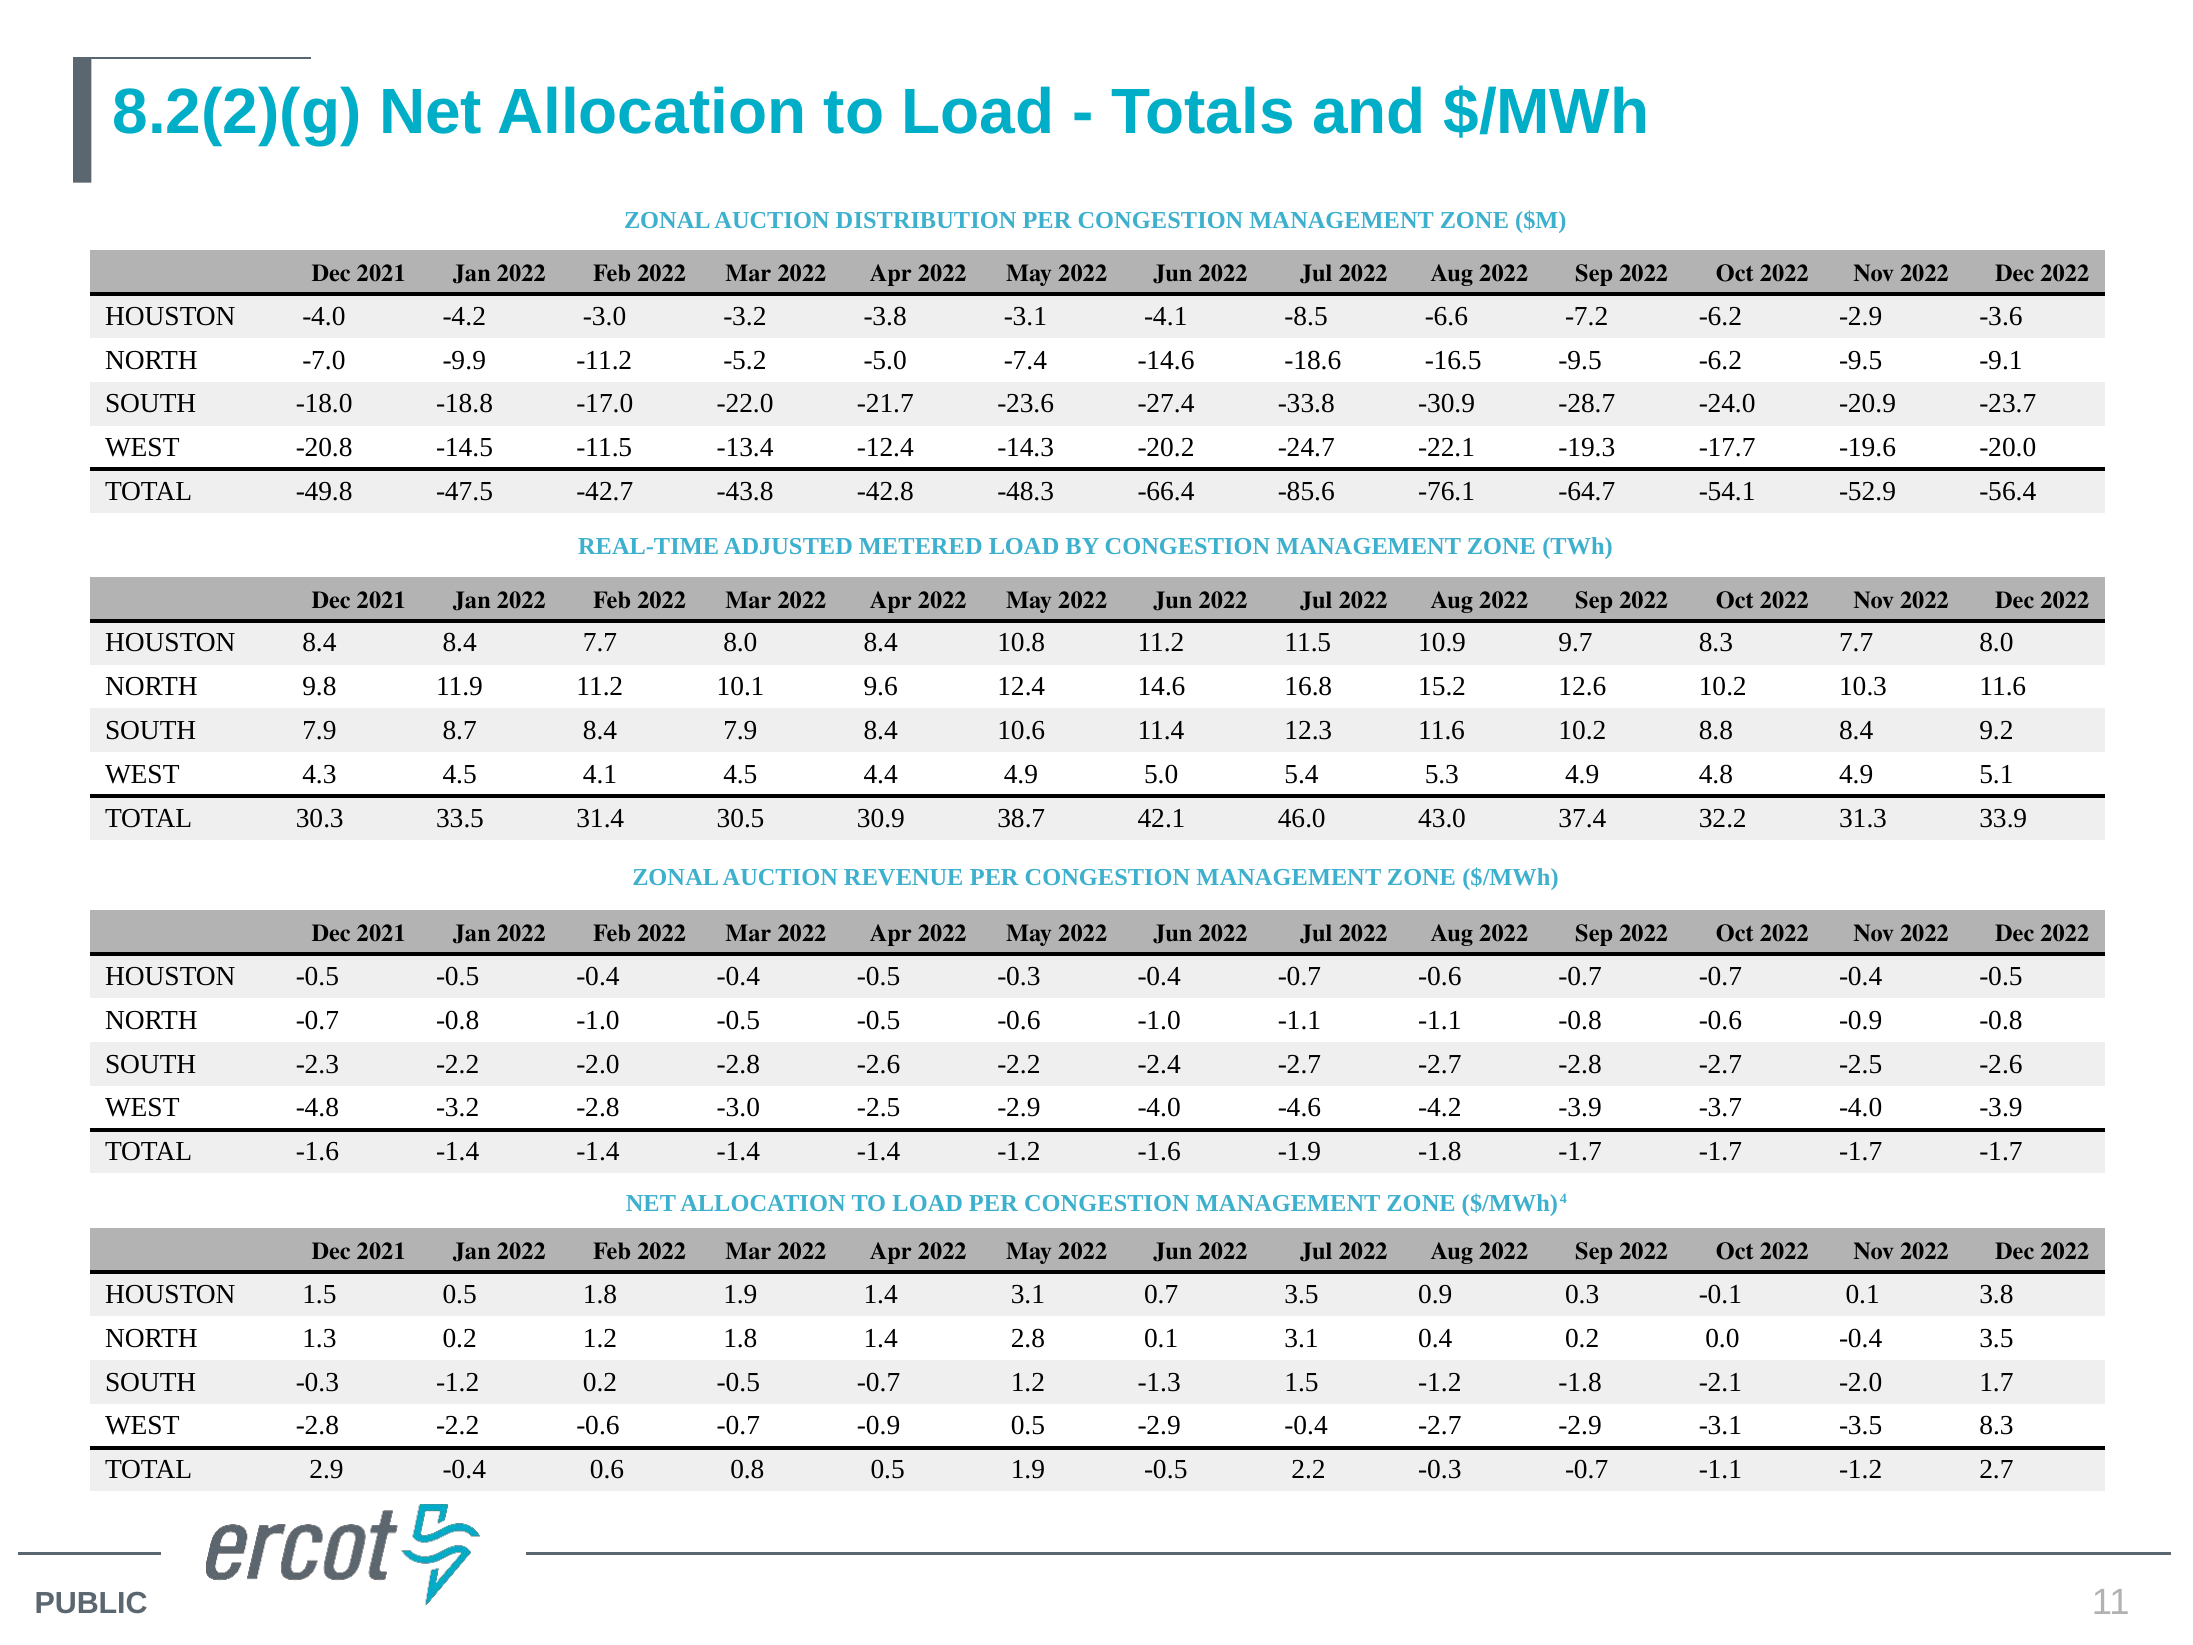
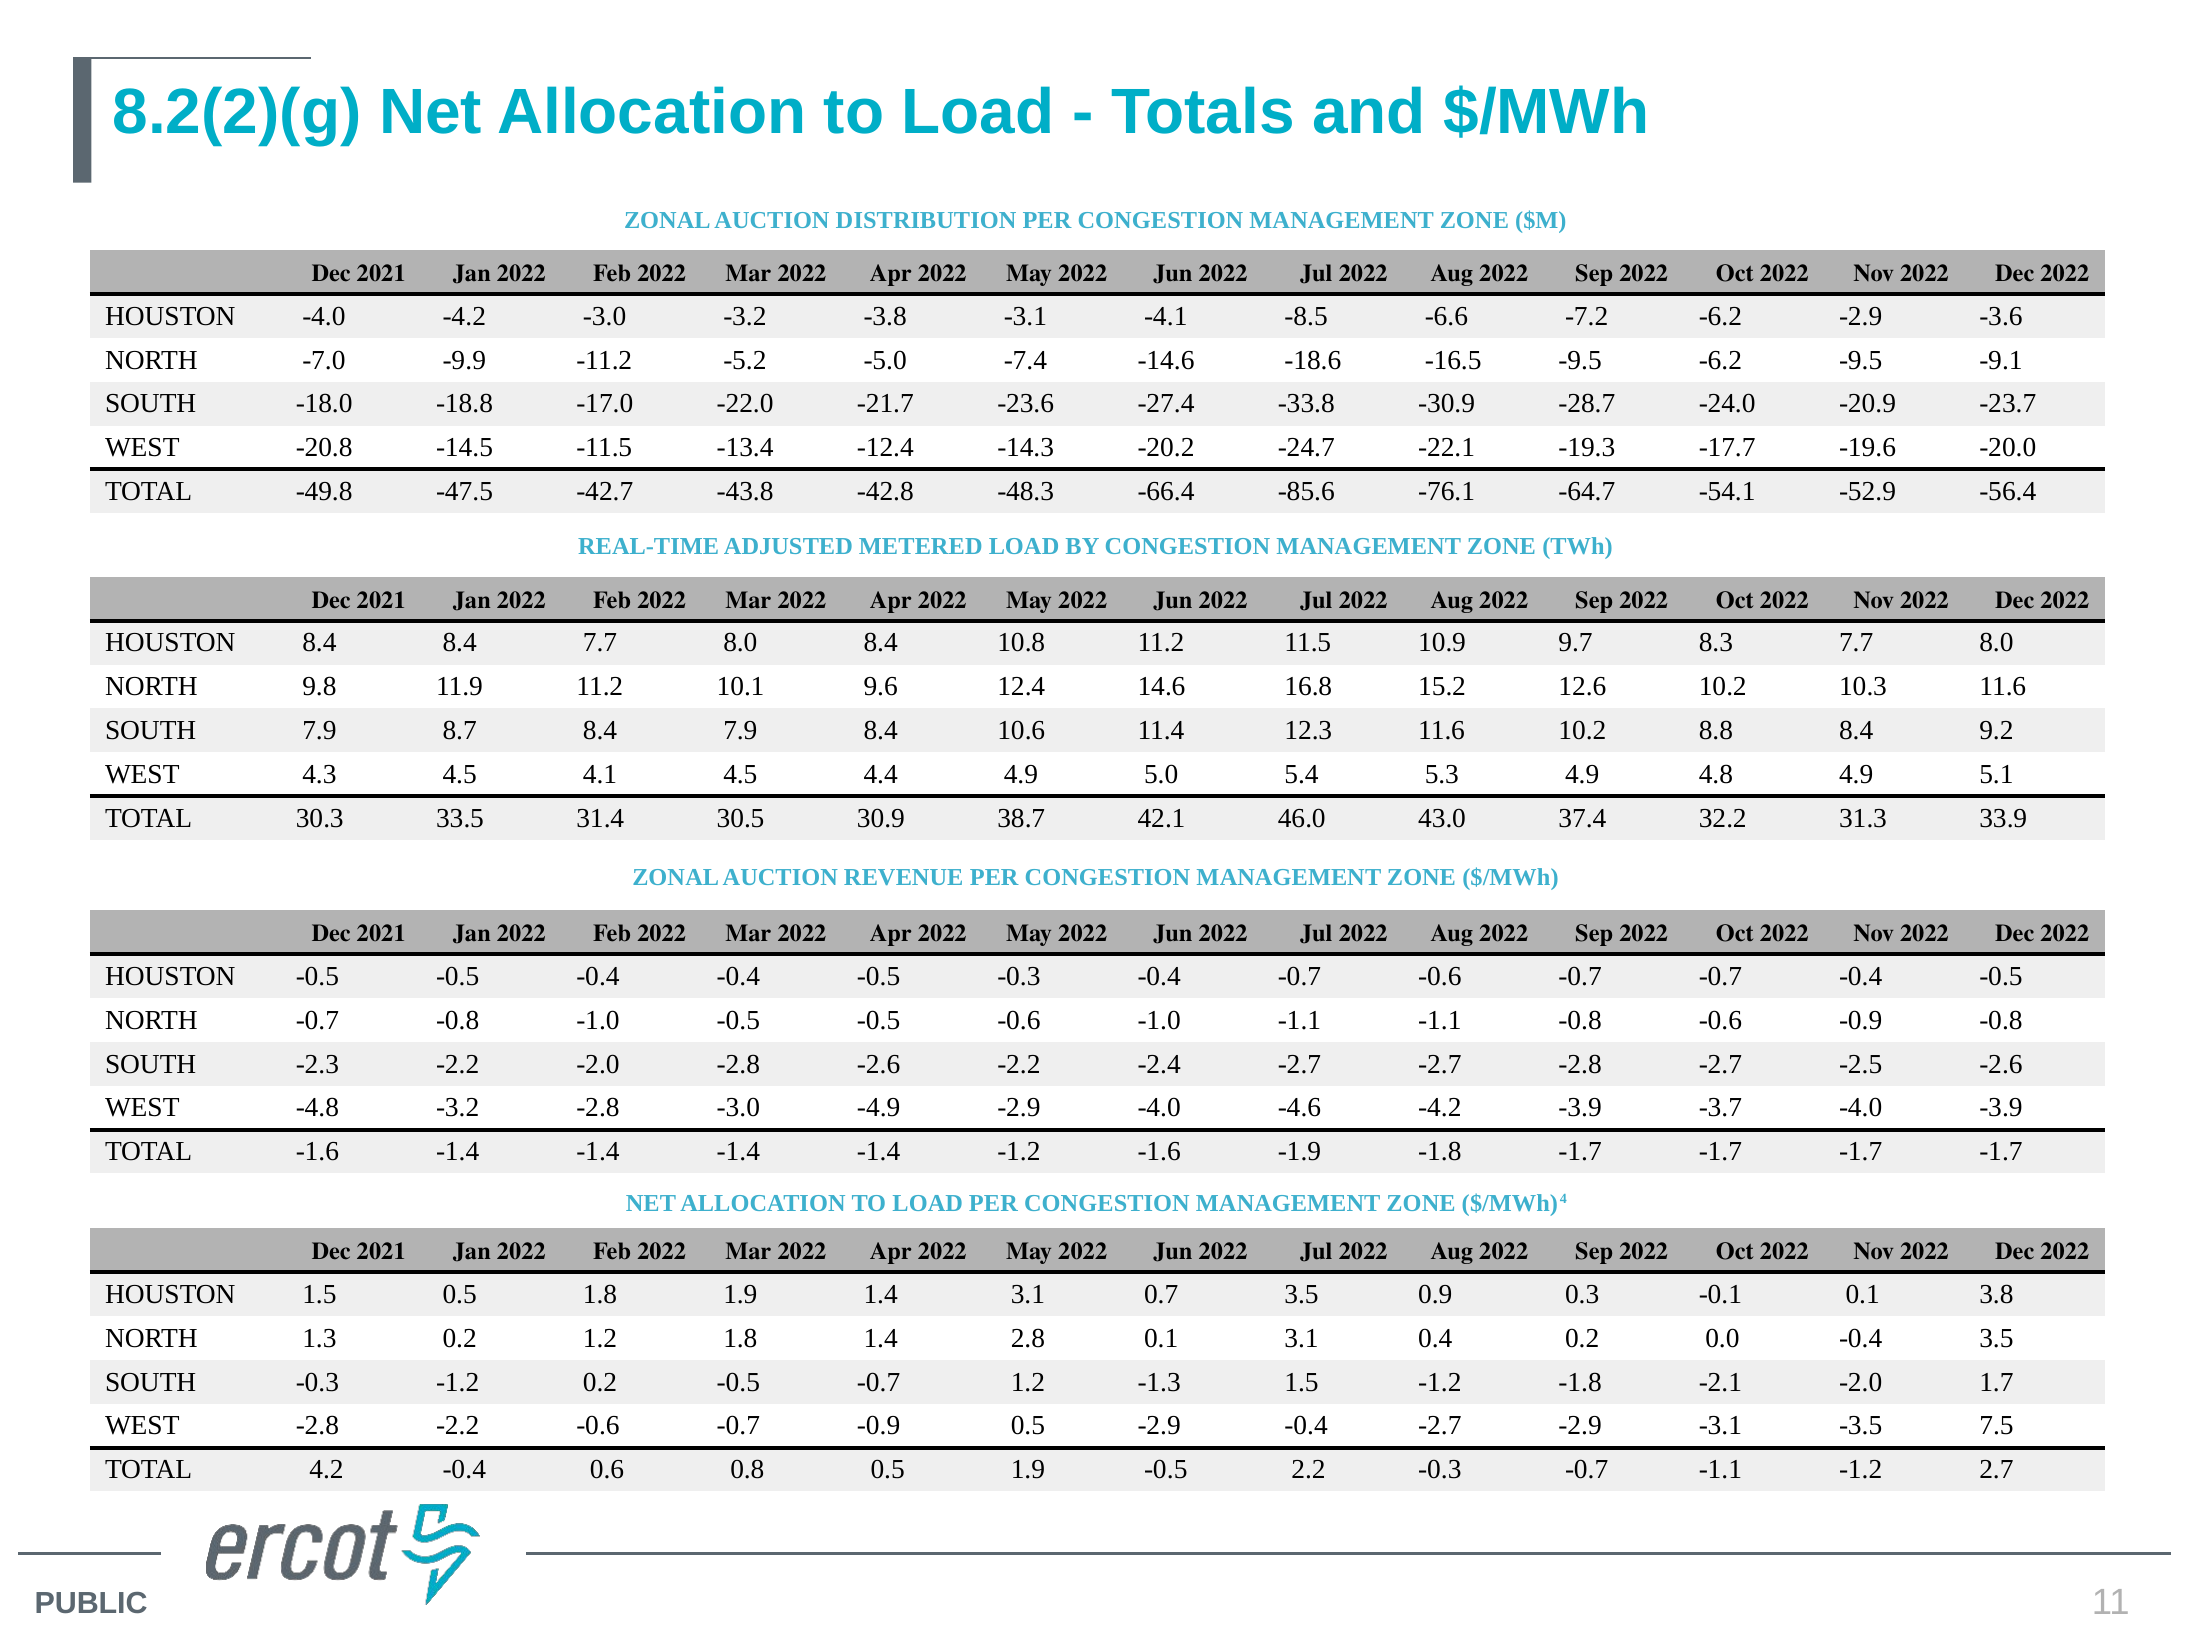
-3.0 -2.5: -2.5 -> -4.9 (879, 1108)
-3.5 8.3: 8.3 -> 7.5 (1997, 1426)
2.9: 2.9 -> 4.2 (326, 1470)
